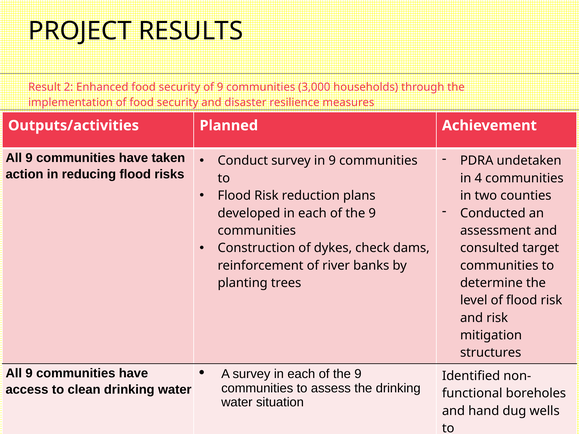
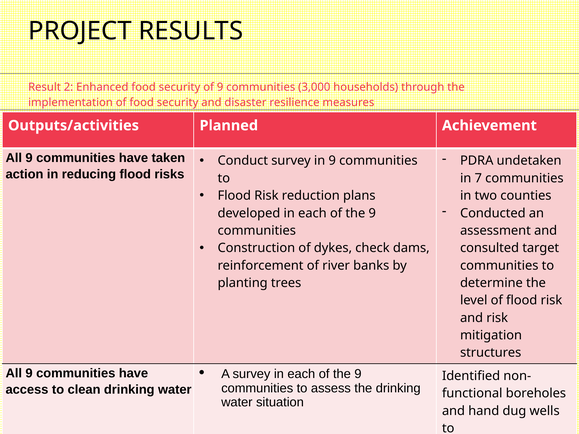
4: 4 -> 7 (478, 178)
